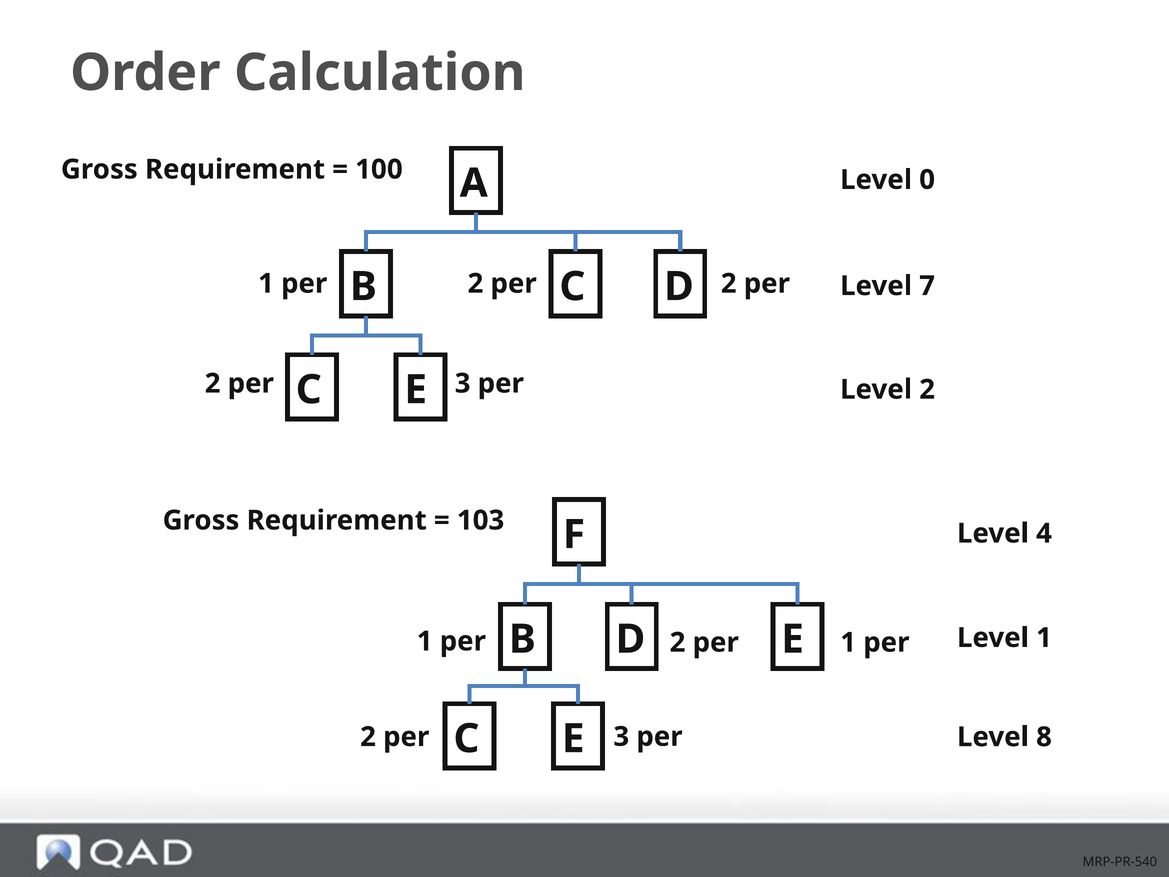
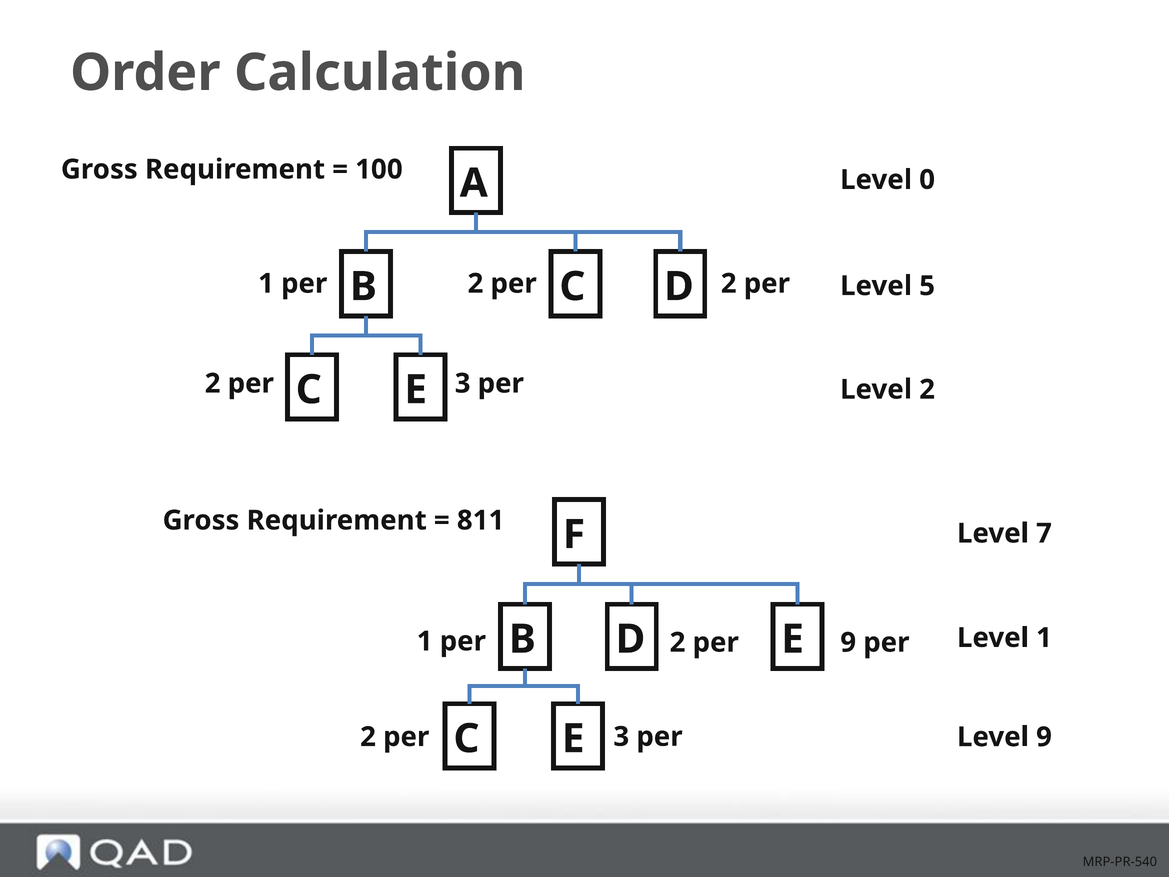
7: 7 -> 5 (927, 286)
103: 103 -> 811 (481, 520)
4: 4 -> 7 (1044, 533)
per 1: 1 -> 9 (848, 642)
Level 8: 8 -> 9 (1044, 737)
